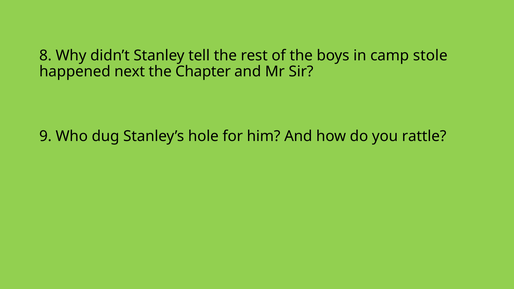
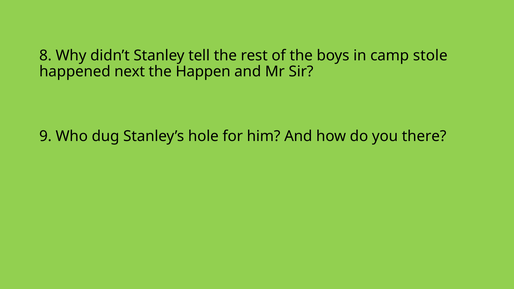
Chapter: Chapter -> Happen (203, 72)
rattle: rattle -> there (424, 136)
